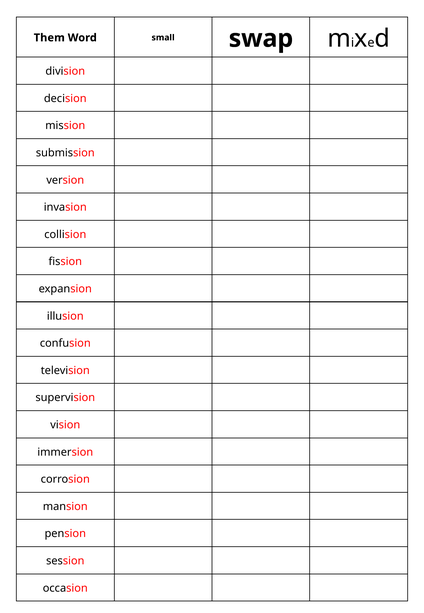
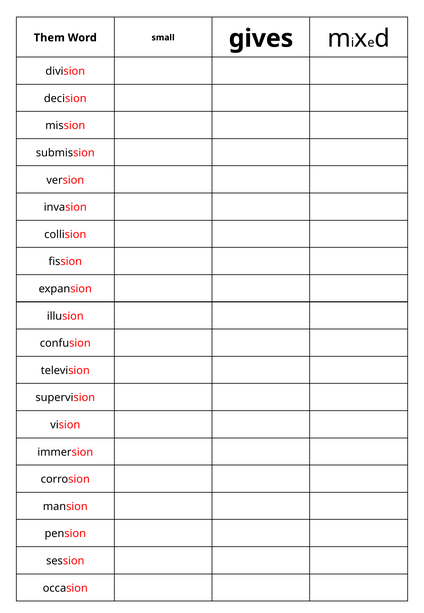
swap: swap -> gives (261, 38)
